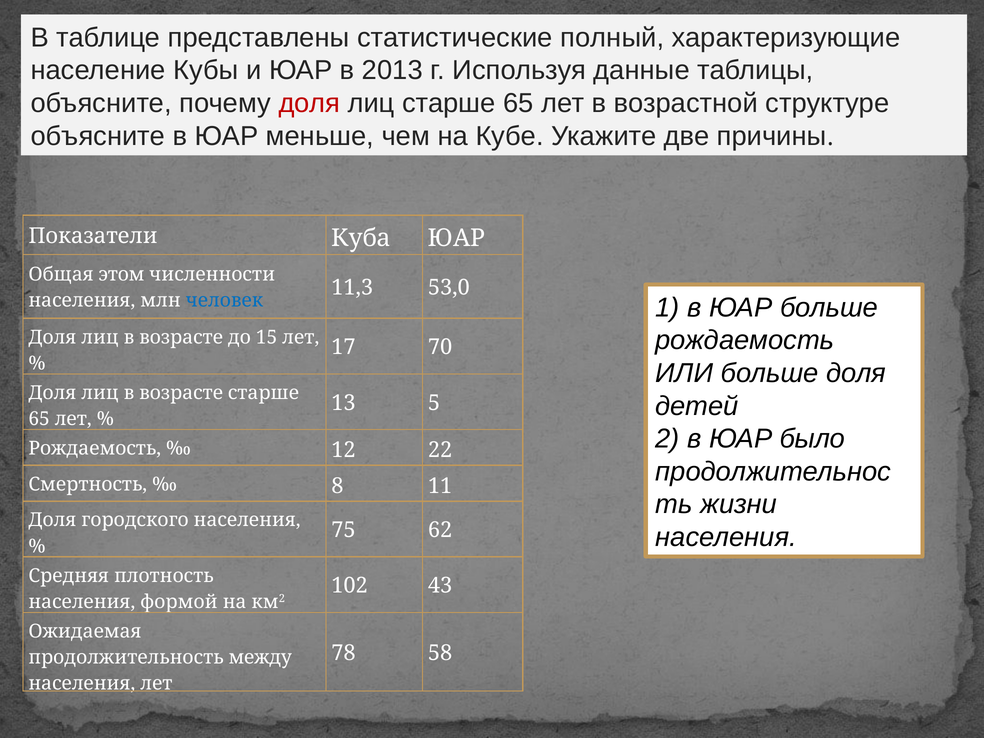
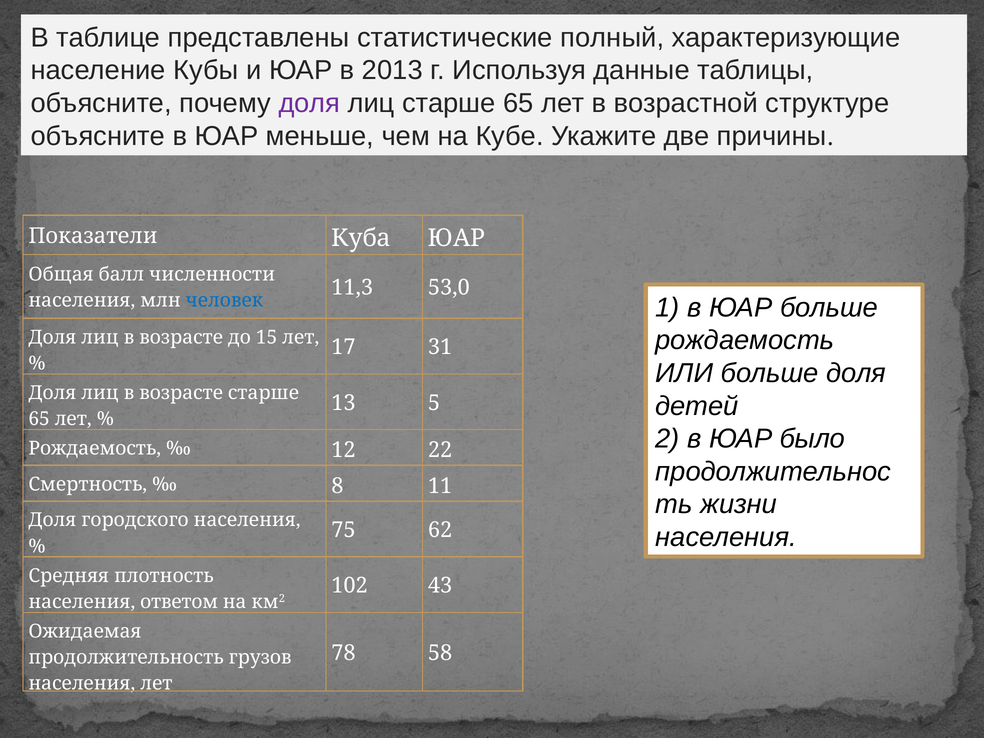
доля colour: red -> purple (309, 103)
этом: этом -> балл (121, 274)
70: 70 -> 31 (440, 347)
формой: формой -> ответом (179, 602)
между: между -> грузов (260, 657)
